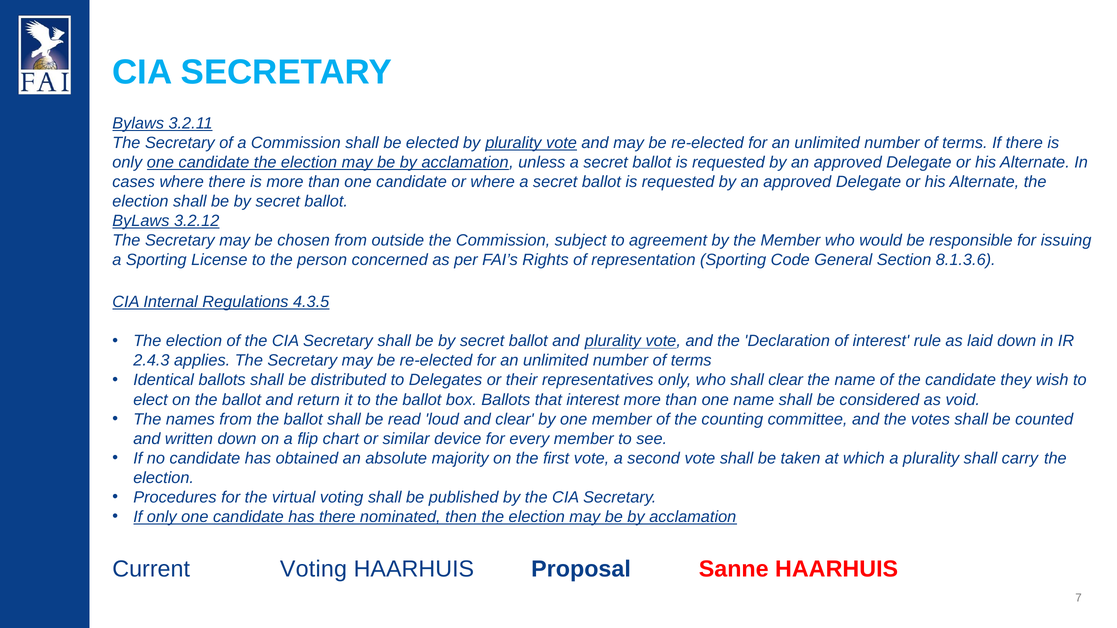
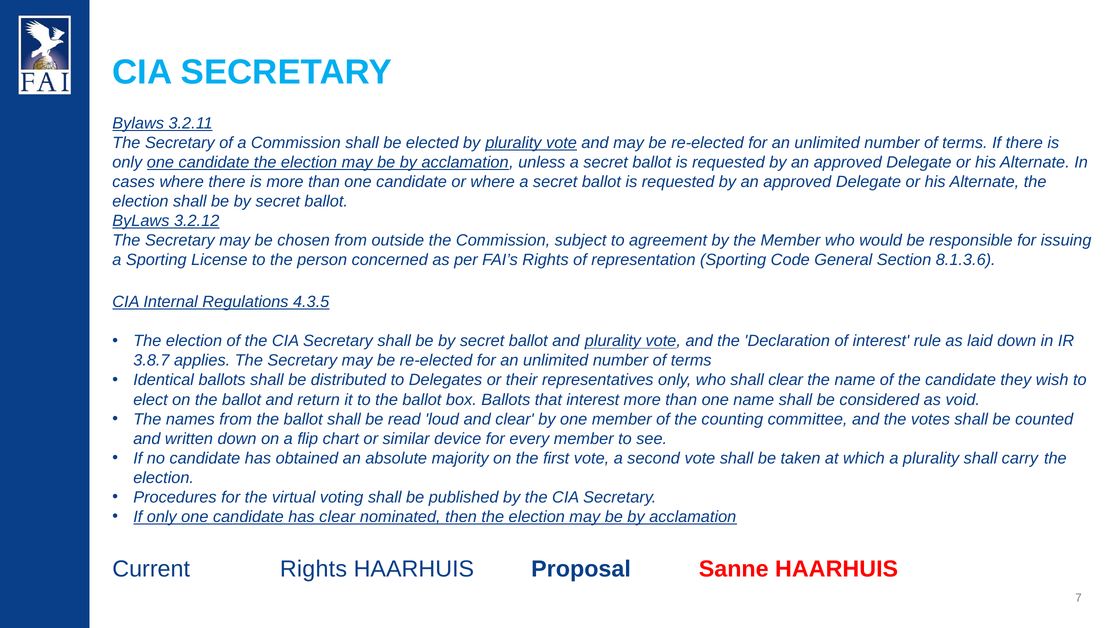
2.4.3: 2.4.3 -> 3.8.7 (151, 361)
has there: there -> clear (337, 517)
Current Voting: Voting -> Rights (313, 569)
